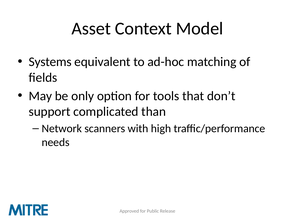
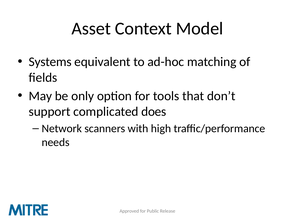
than: than -> does (154, 112)
